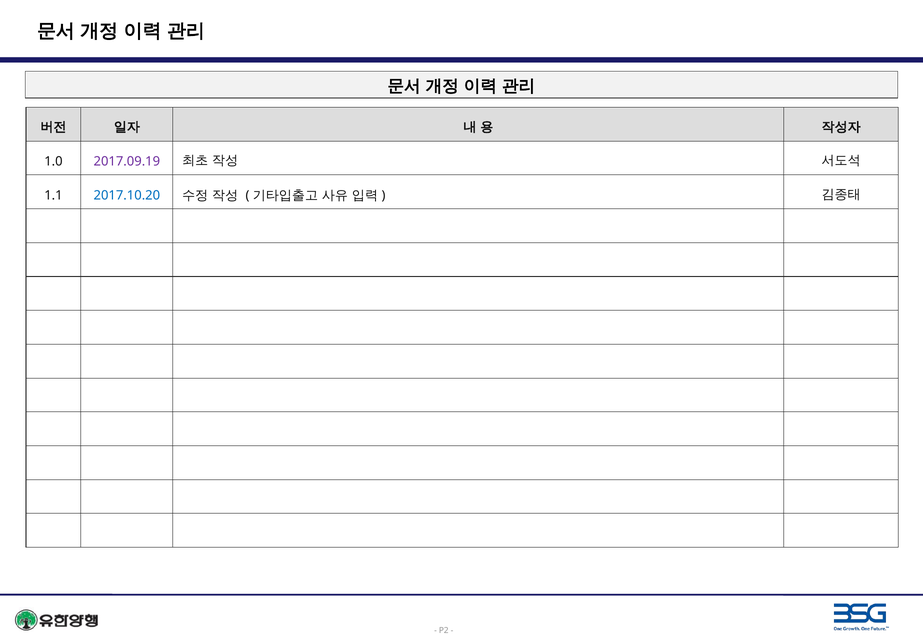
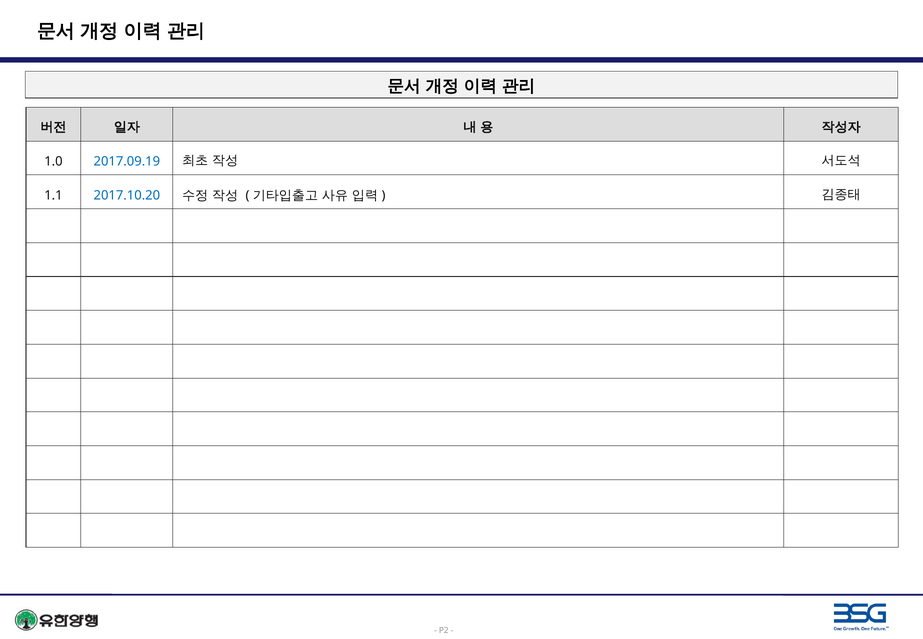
2017.09.19 colour: purple -> blue (127, 161)
